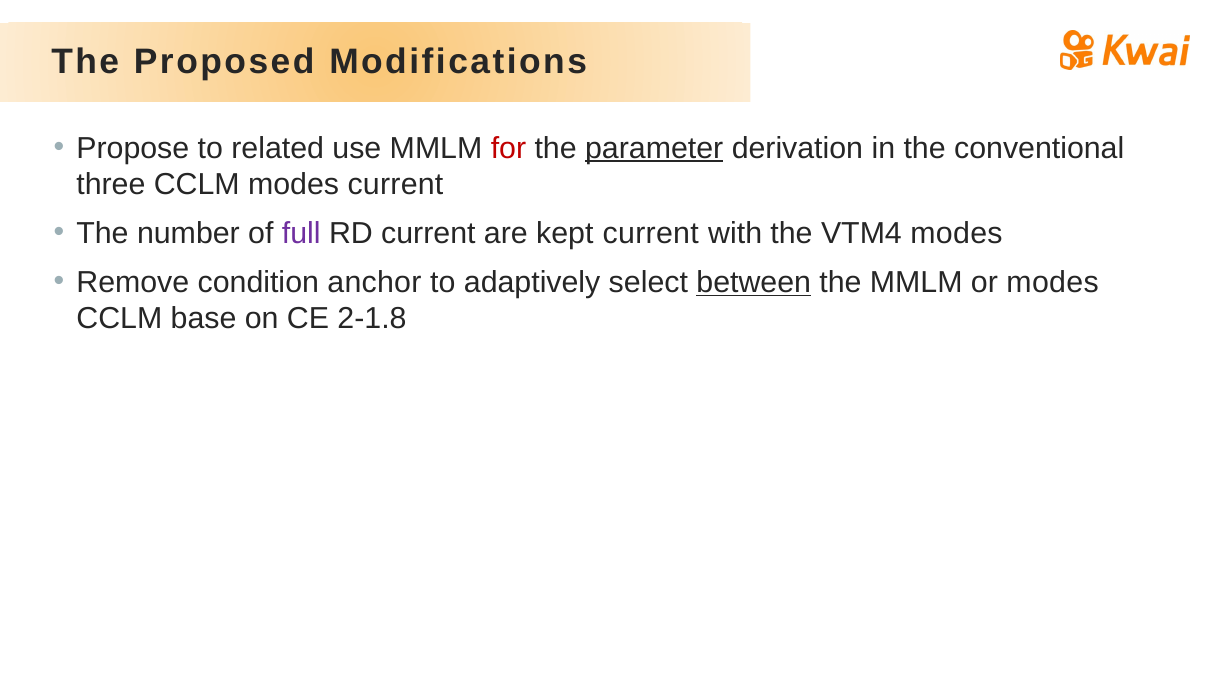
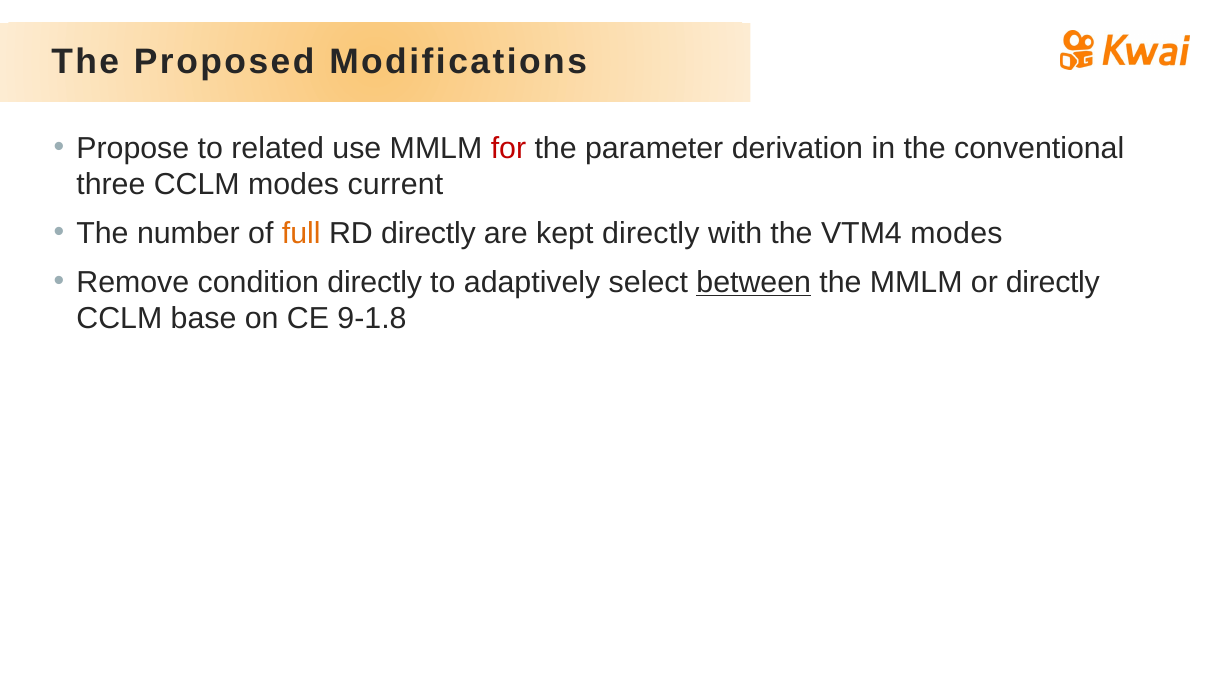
parameter underline: present -> none (654, 148)
full colour: purple -> orange (301, 234)
RD current: current -> directly (428, 234)
kept current: current -> directly (651, 234)
condition anchor: anchor -> directly (375, 283)
or modes: modes -> directly (1053, 283)
2-1.8: 2-1.8 -> 9-1.8 (372, 319)
